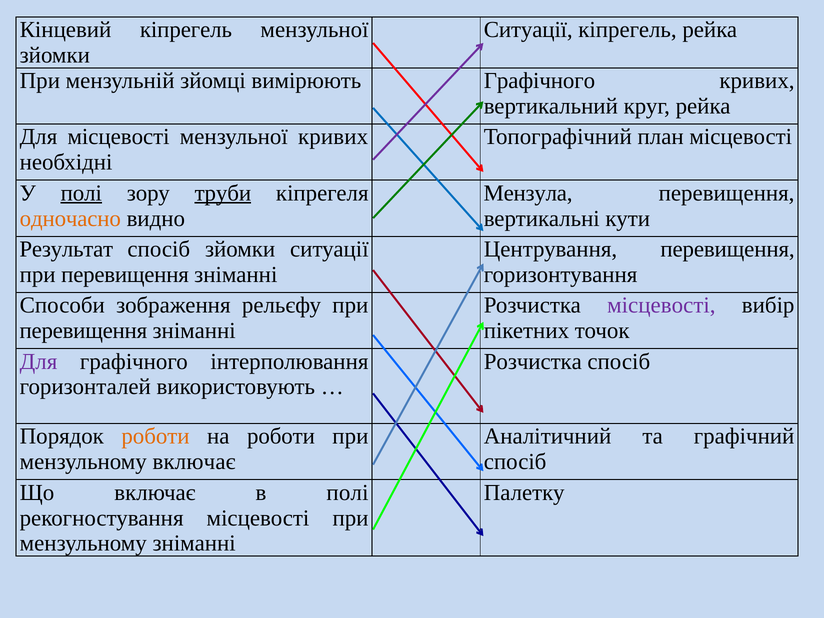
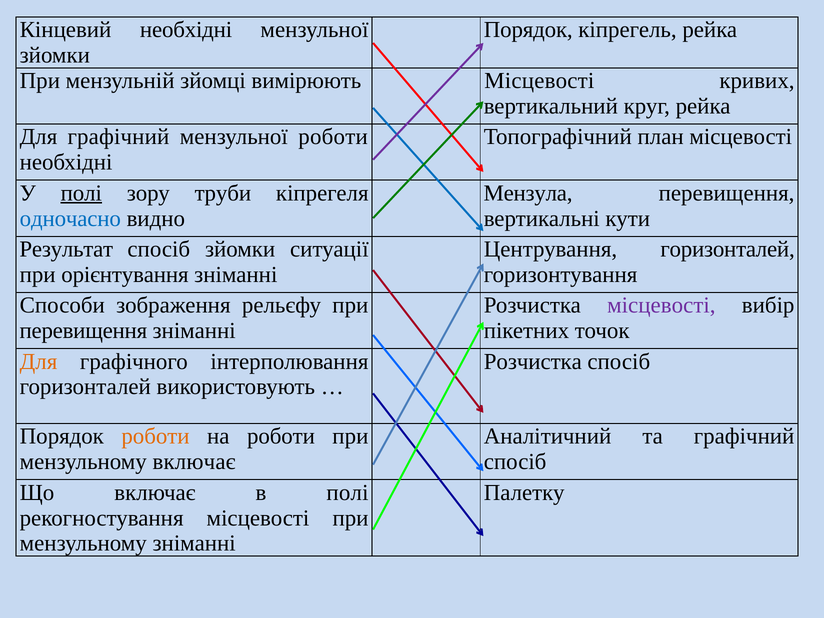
Кінцевий кіпрегель: кіпрегель -> необхідні (186, 30)
Ситуації: Ситуації -> Порядок (528, 30)
вимірюють Графічного: Графічного -> Місцевості (539, 81)
Для місцевості: місцевості -> графічний (118, 137)
мензульної кривих: кривих -> роботи (333, 137)
труби underline: present -> none (223, 193)
одночасно colour: orange -> blue (70, 218)
Центрування перевищення: перевищення -> горизонталей (728, 249)
перевищення: перевищення -> орієнтування (125, 275)
Для colour: purple -> orange (39, 362)
